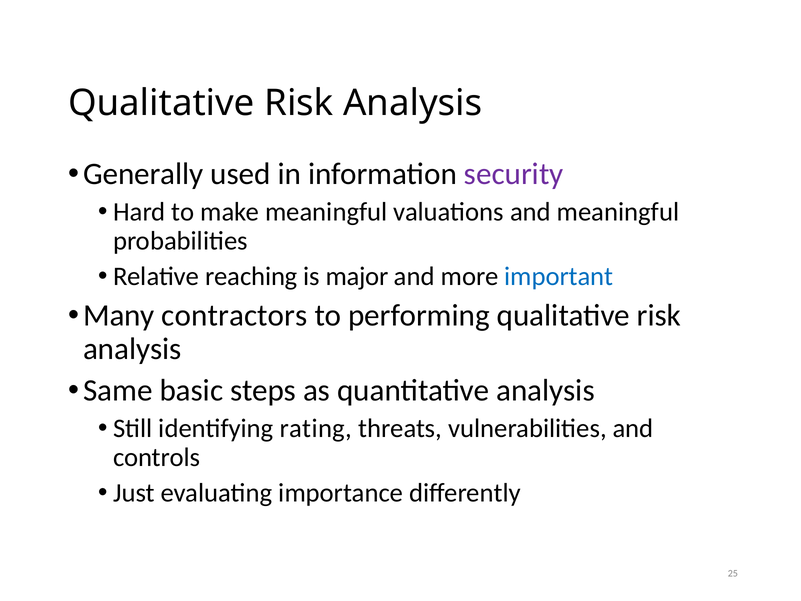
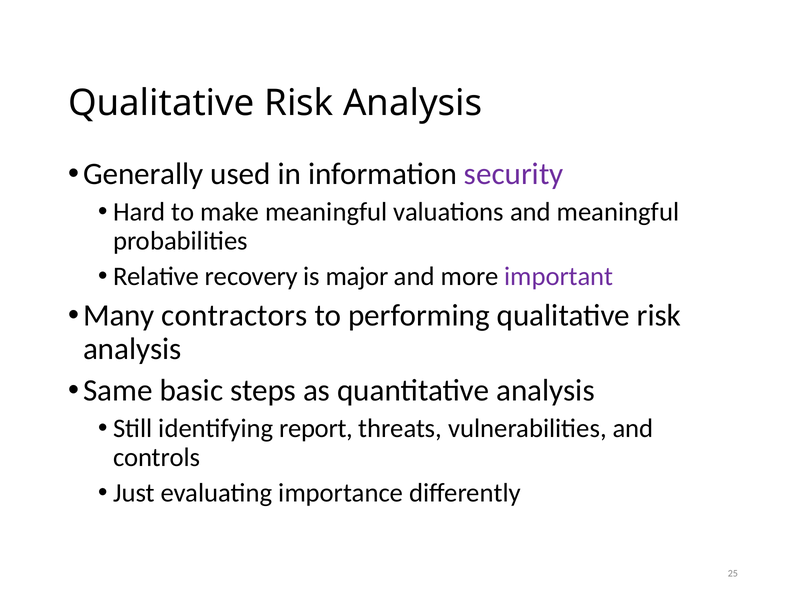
reaching: reaching -> recovery (251, 276)
important colour: blue -> purple (559, 276)
rating: rating -> report (316, 428)
